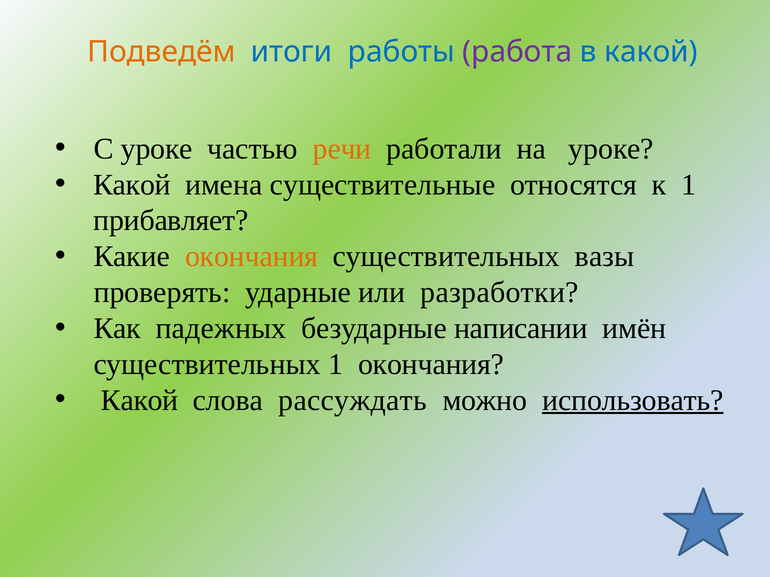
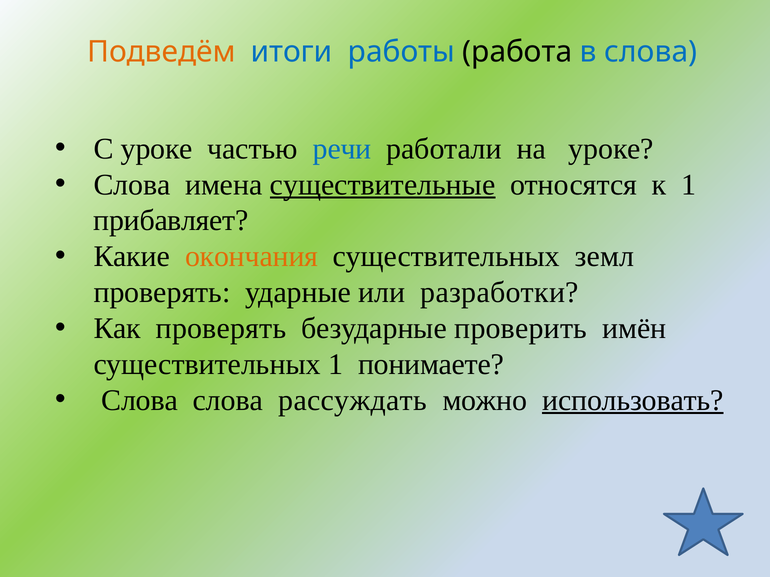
работа colour: purple -> black (517, 52)
в какой: какой -> слова (651, 52)
речи colour: orange -> blue (342, 149)
Какой: Какой -> Слова (132, 185)
существительные underline: none -> present (383, 185)
вазы: вазы -> земл (605, 257)
Как падежных: падежных -> проверять (221, 329)
написании: написании -> проверить (521, 329)
1 окончания: окончания -> понимаете (431, 365)
Какой: Какой -> Слова (140, 401)
